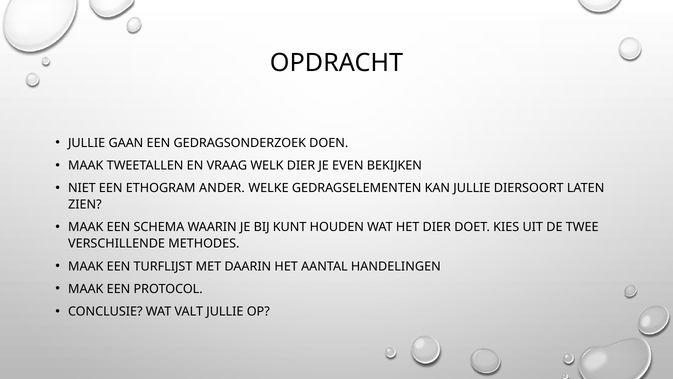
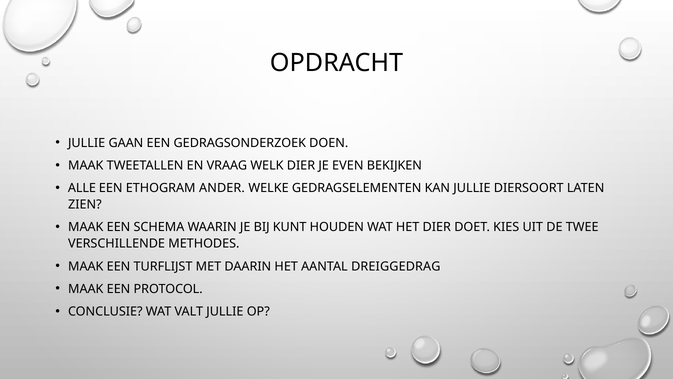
NIET: NIET -> ALLE (82, 188)
HANDELINGEN: HANDELINGEN -> DREIGGEDRAG (396, 266)
